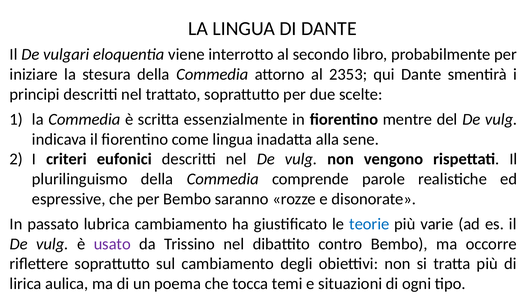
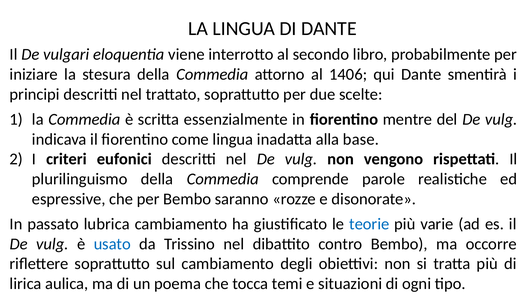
2353: 2353 -> 1406 (348, 74)
sene: sene -> base (361, 139)
usato colour: purple -> blue (112, 244)
